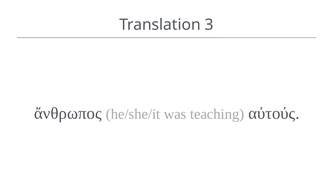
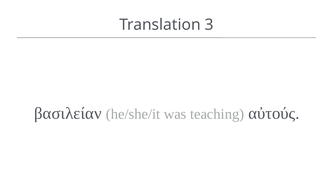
ἄνθρωπος: ἄνθρωπος -> βασιλείαν (68, 113)
